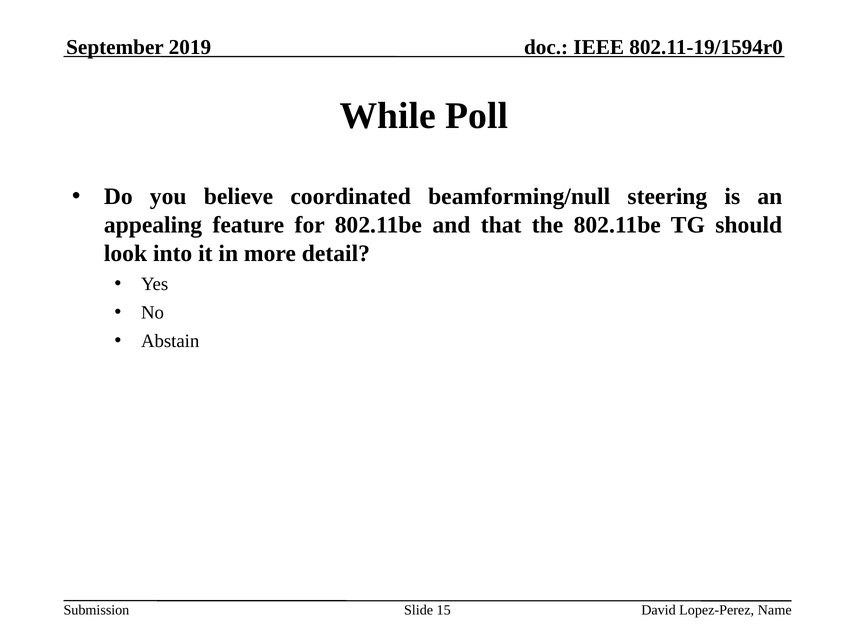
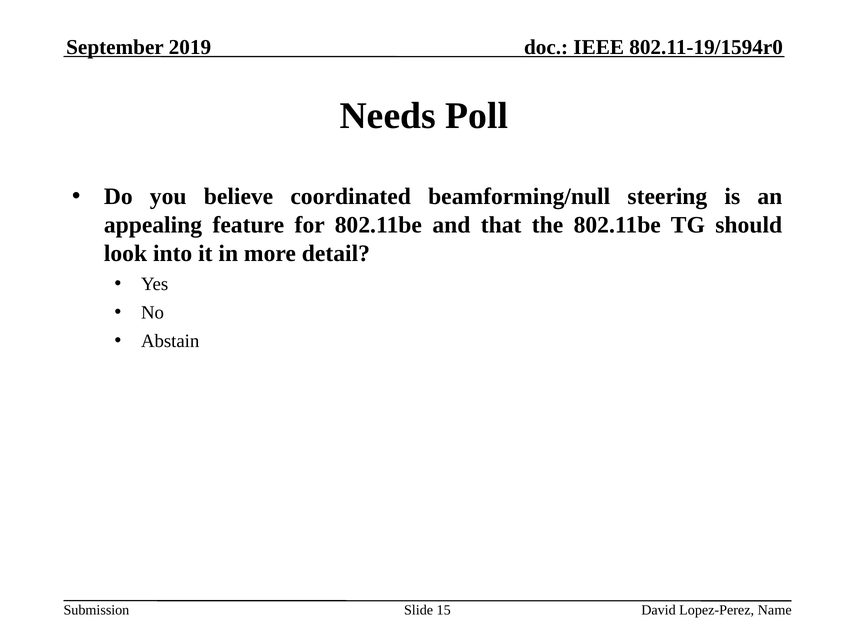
While: While -> Needs (388, 116)
